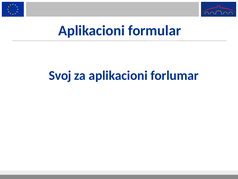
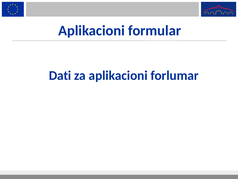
Svoj: Svoj -> Dati (60, 75)
